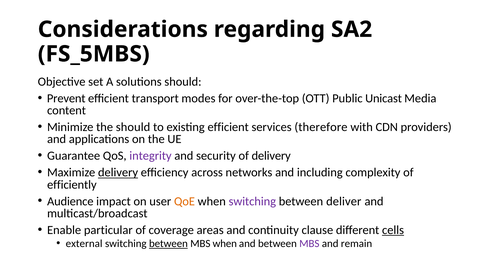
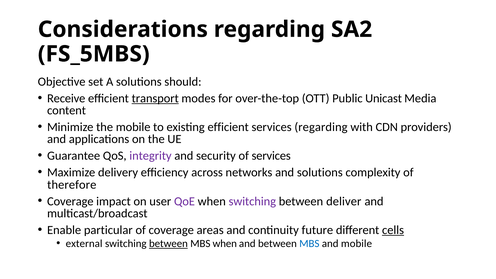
Prevent: Prevent -> Receive (66, 98)
transport underline: none -> present (155, 98)
the should: should -> mobile (133, 127)
services therefore: therefore -> regarding (321, 127)
of delivery: delivery -> services (271, 156)
delivery underline: present -> none (118, 173)
and including: including -> solutions (320, 173)
efficiently: efficiently -> therefore (72, 185)
Audience: Audience -> Coverage (70, 201)
QoE colour: orange -> purple (184, 201)
clause: clause -> future (317, 230)
MBS colour: purple -> blue (309, 244)
and remain: remain -> mobile (356, 244)
